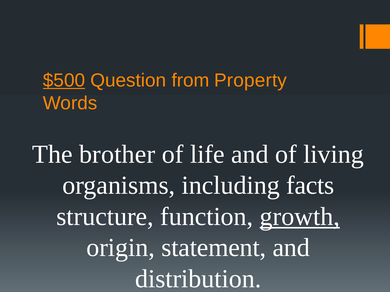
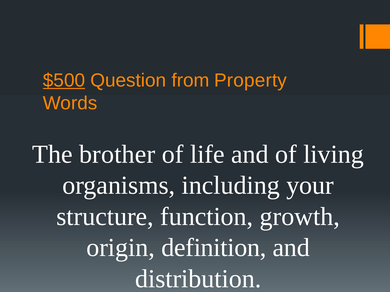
facts: facts -> your (310, 186)
growth underline: present -> none (300, 217)
statement: statement -> definition (214, 248)
